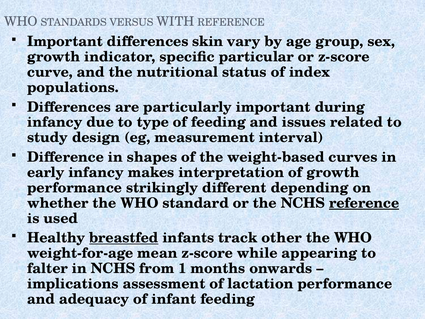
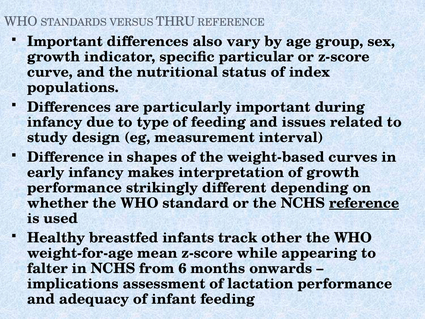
WITH: WITH -> THRU (175, 21)
skin: skin -> also (208, 41)
breastfed underline: present -> none (124, 238)
1: 1 -> 6 (182, 268)
